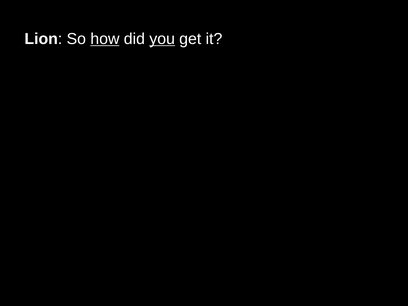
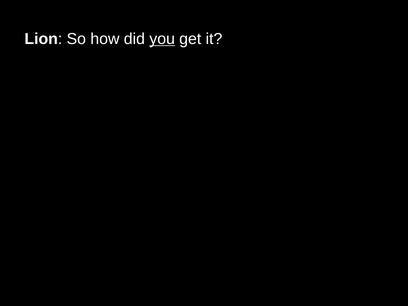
how underline: present -> none (105, 39)
